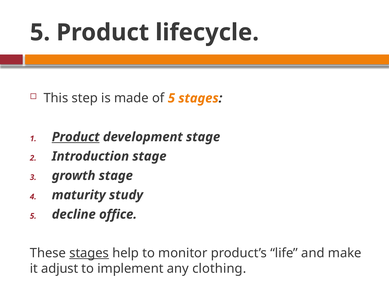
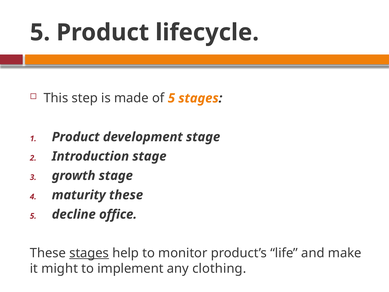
Product underline: present -> none (76, 137)
maturity study: study -> these (126, 195)
adjust: adjust -> might (60, 268)
